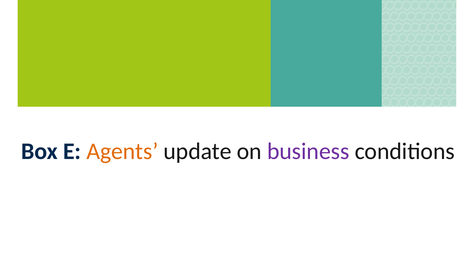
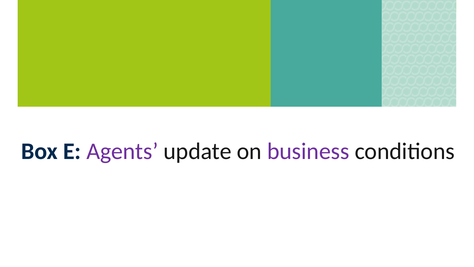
Agents colour: orange -> purple (122, 151)
